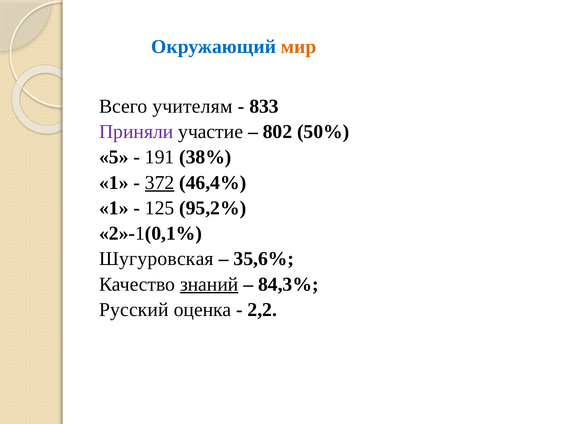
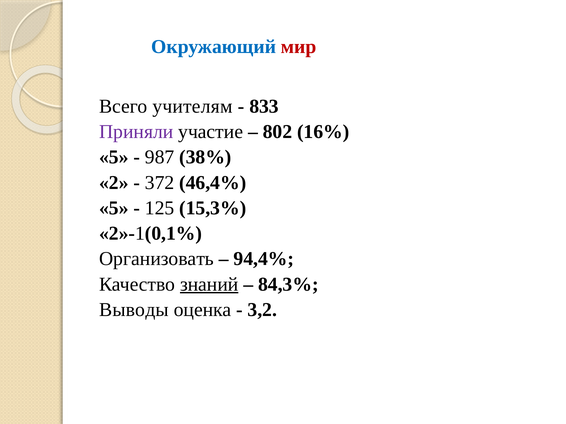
мир colour: orange -> red (299, 47)
50%: 50% -> 16% (323, 132)
191: 191 -> 987 (160, 157)
1: 1 -> 2 (114, 183)
372 underline: present -> none (160, 183)
1: 1 -> 5 (114, 208)
95,2%: 95,2% -> 15,3% (213, 208)
Шугуровская: Шугуровская -> Организовать (157, 259)
35,6%: 35,6% -> 94,4% (264, 259)
Русский: Русский -> Выводы (134, 310)
2,2: 2,2 -> 3,2 (262, 310)
